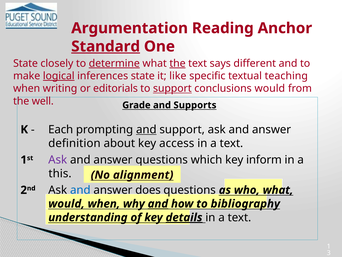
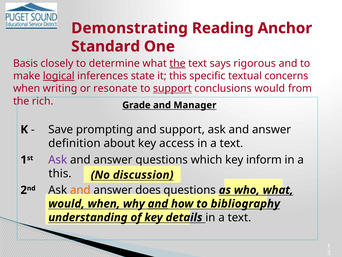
Argumentation: Argumentation -> Demonstrating (130, 28)
Standard underline: present -> none (106, 46)
State: State -> Basis (26, 63)
determine underline: present -> none (114, 63)
different: different -> rigorous (255, 63)
it like: like -> this (178, 76)
teaching: teaching -> concerns (286, 76)
editorials: editorials -> resonate (115, 88)
well: well -> rich (43, 101)
Supports: Supports -> Manager (195, 105)
Each: Each -> Save (61, 129)
and underline: present -> none (146, 129)
alignment: alignment -> discussion (143, 175)
and colour: blue -> orange (80, 190)
details underline: present -> none (184, 217)
